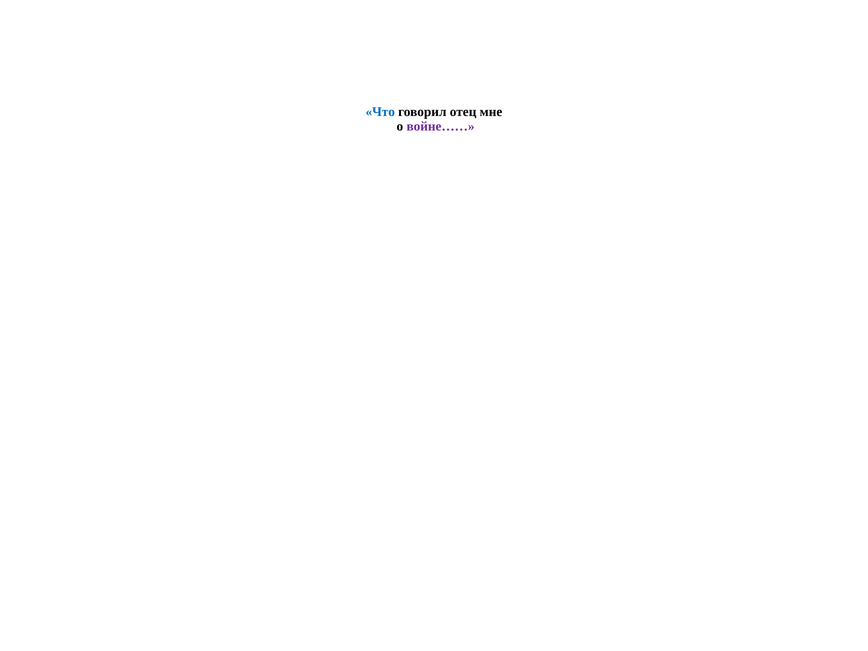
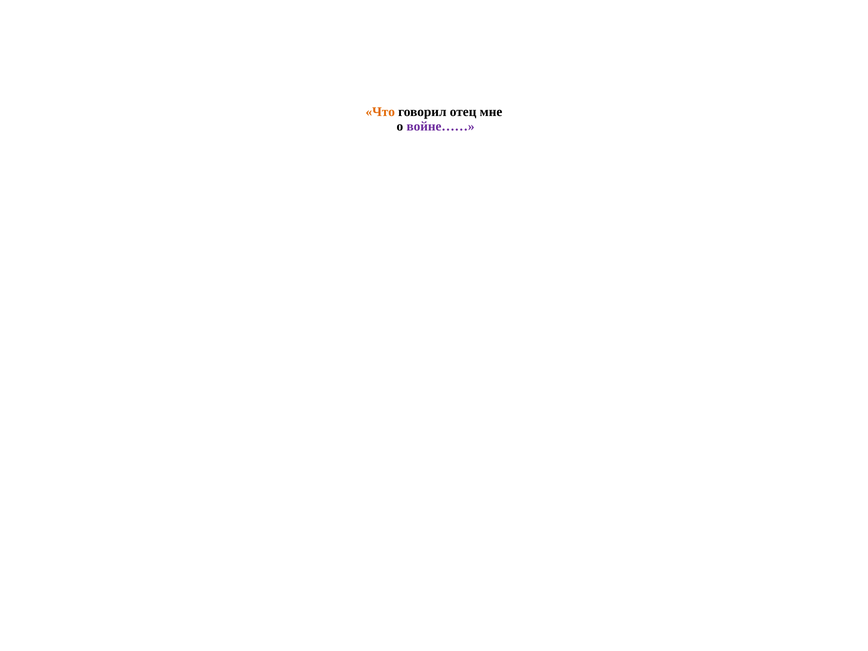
Что colour: blue -> orange (380, 112)
